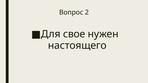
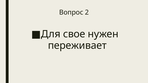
настоящего: настоящего -> переживает (77, 46)
